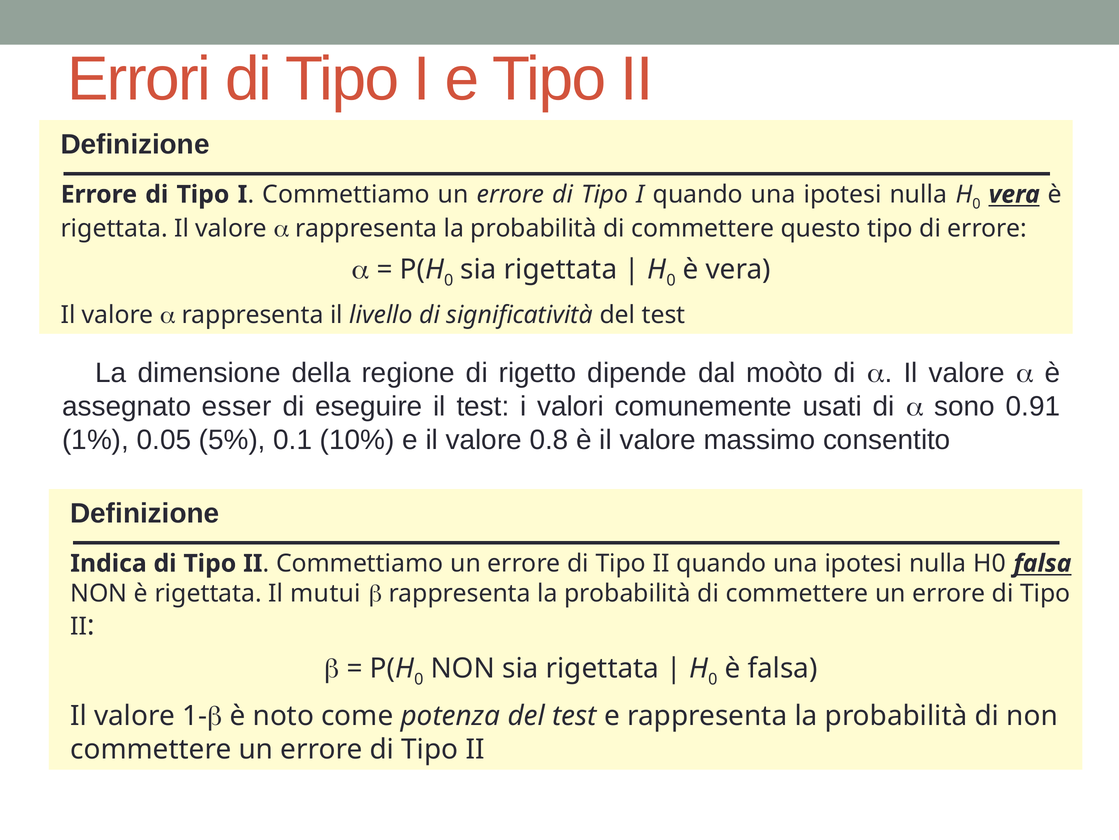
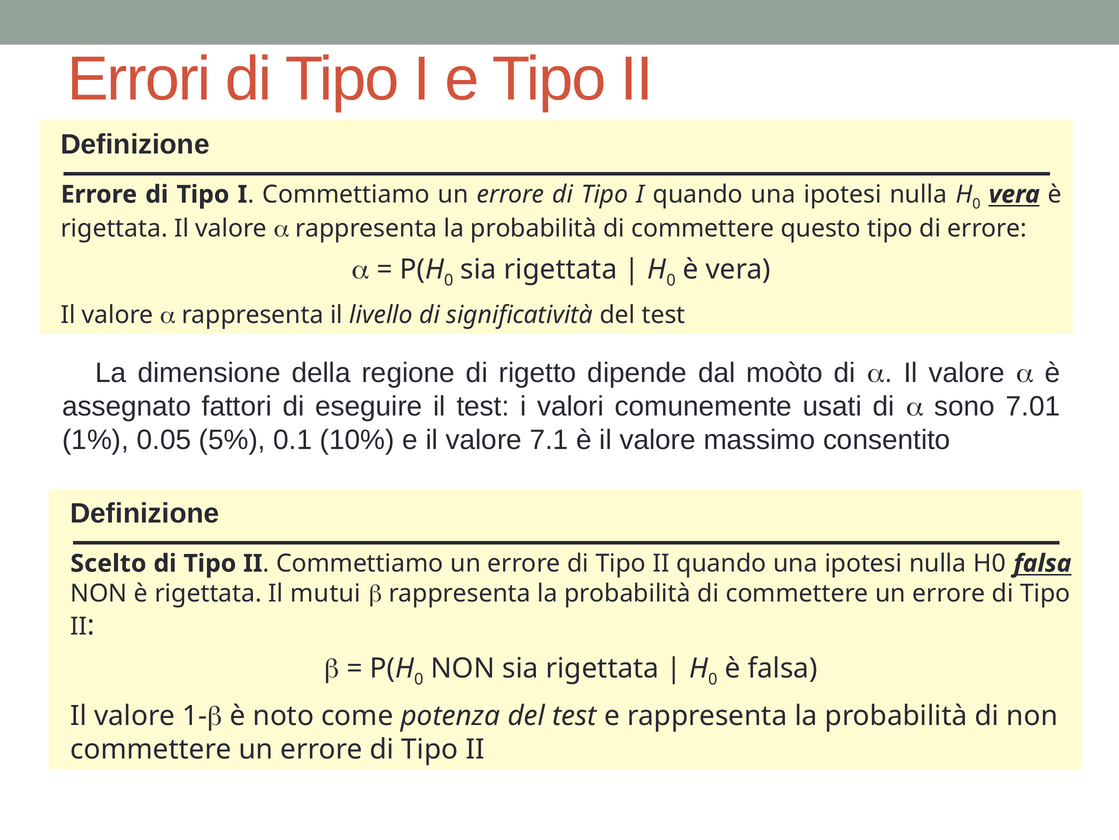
esser: esser -> fattori (237, 406)
0.91: 0.91 -> 7.01 (1033, 406)
0.8: 0.8 -> 7.1 (549, 440)
Indica: Indica -> Scelto (108, 563)
